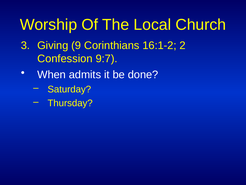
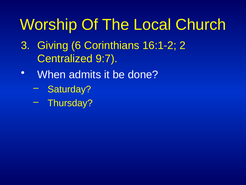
9: 9 -> 6 (76, 45)
Confession: Confession -> Centralized (65, 59)
